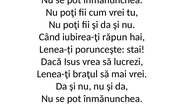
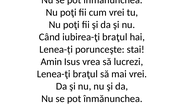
iubirea-ţi răpun: răpun -> braţul (115, 37)
Dacă: Dacă -> Amin (51, 61)
